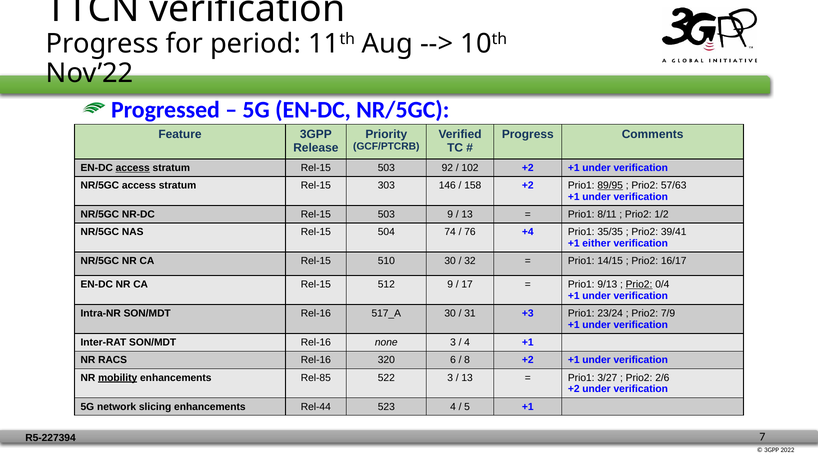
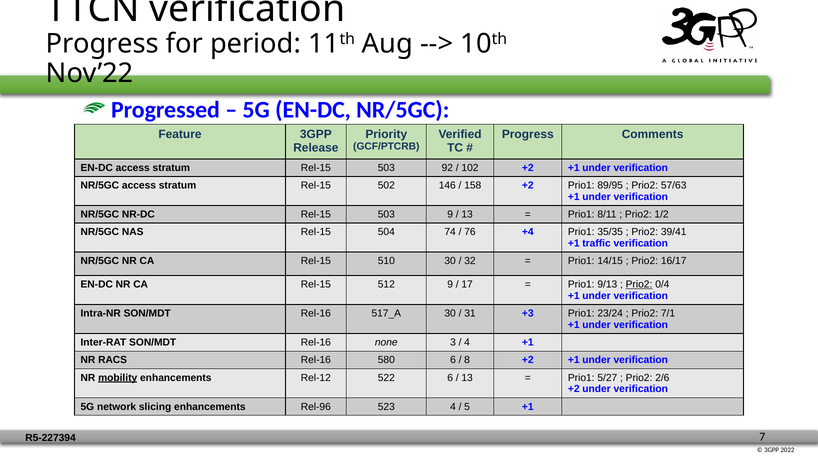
access underline: present -> none (133, 168)
303: 303 -> 502 (386, 186)
89/95 underline: present -> none (610, 186)
either: either -> traffic (597, 244)
7/9: 7/9 -> 7/1 (668, 314)
320: 320 -> 580 (386, 360)
Rel-85: Rel-85 -> Rel-12 (316, 378)
522 3: 3 -> 6 (450, 378)
3/27: 3/27 -> 5/27 (607, 378)
Rel-44: Rel-44 -> Rel-96 (316, 407)
